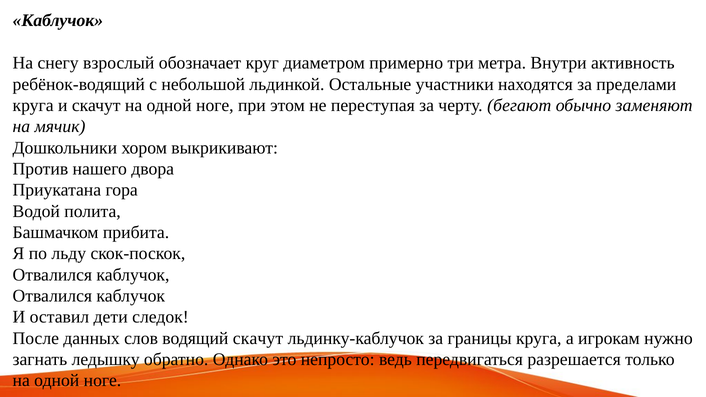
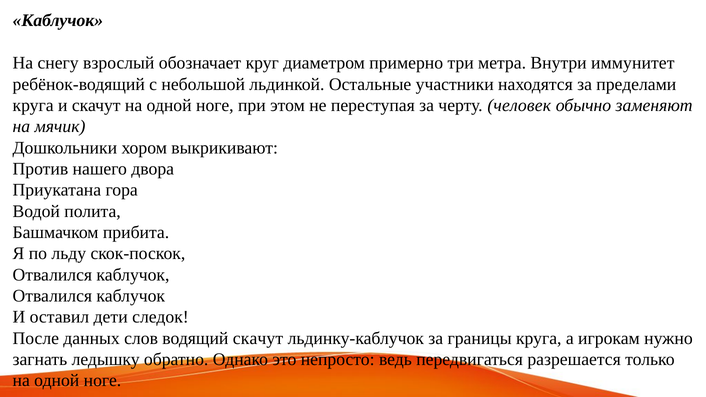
активность: активность -> иммунитет (633, 63)
бегают: бегают -> человек (519, 105)
